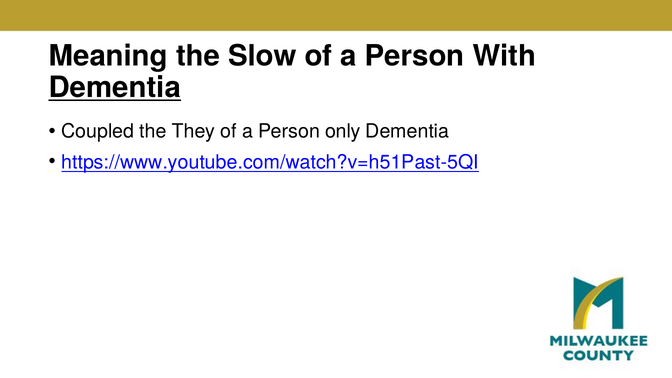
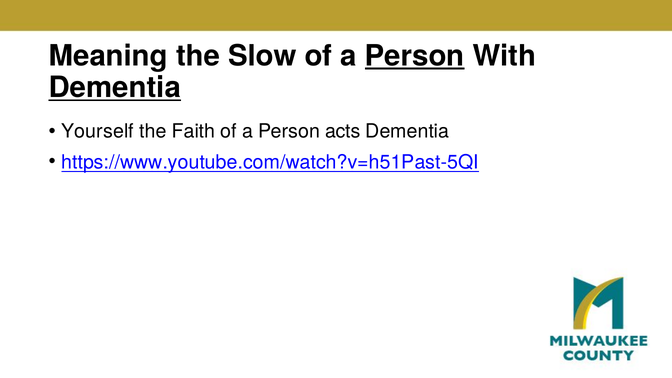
Person underline: none -> present (415, 56)
Coupled: Coupled -> Yourself (98, 131)
They: They -> Faith (194, 131)
only: only -> acts (343, 131)
